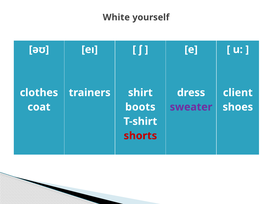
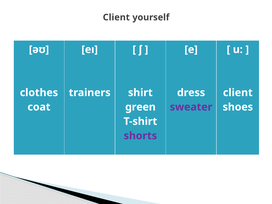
White: White -> Client (116, 17)
boots: boots -> green (140, 107)
shorts colour: red -> purple (140, 136)
